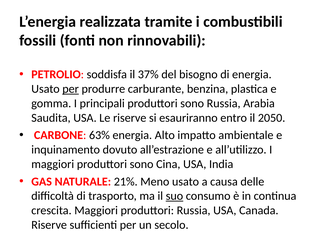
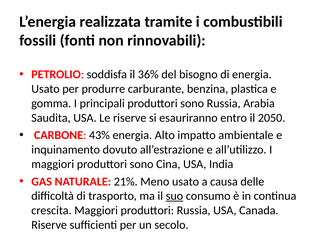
37%: 37% -> 36% (148, 74)
per underline: present -> none (71, 89)
63%: 63% -> 43% (99, 135)
